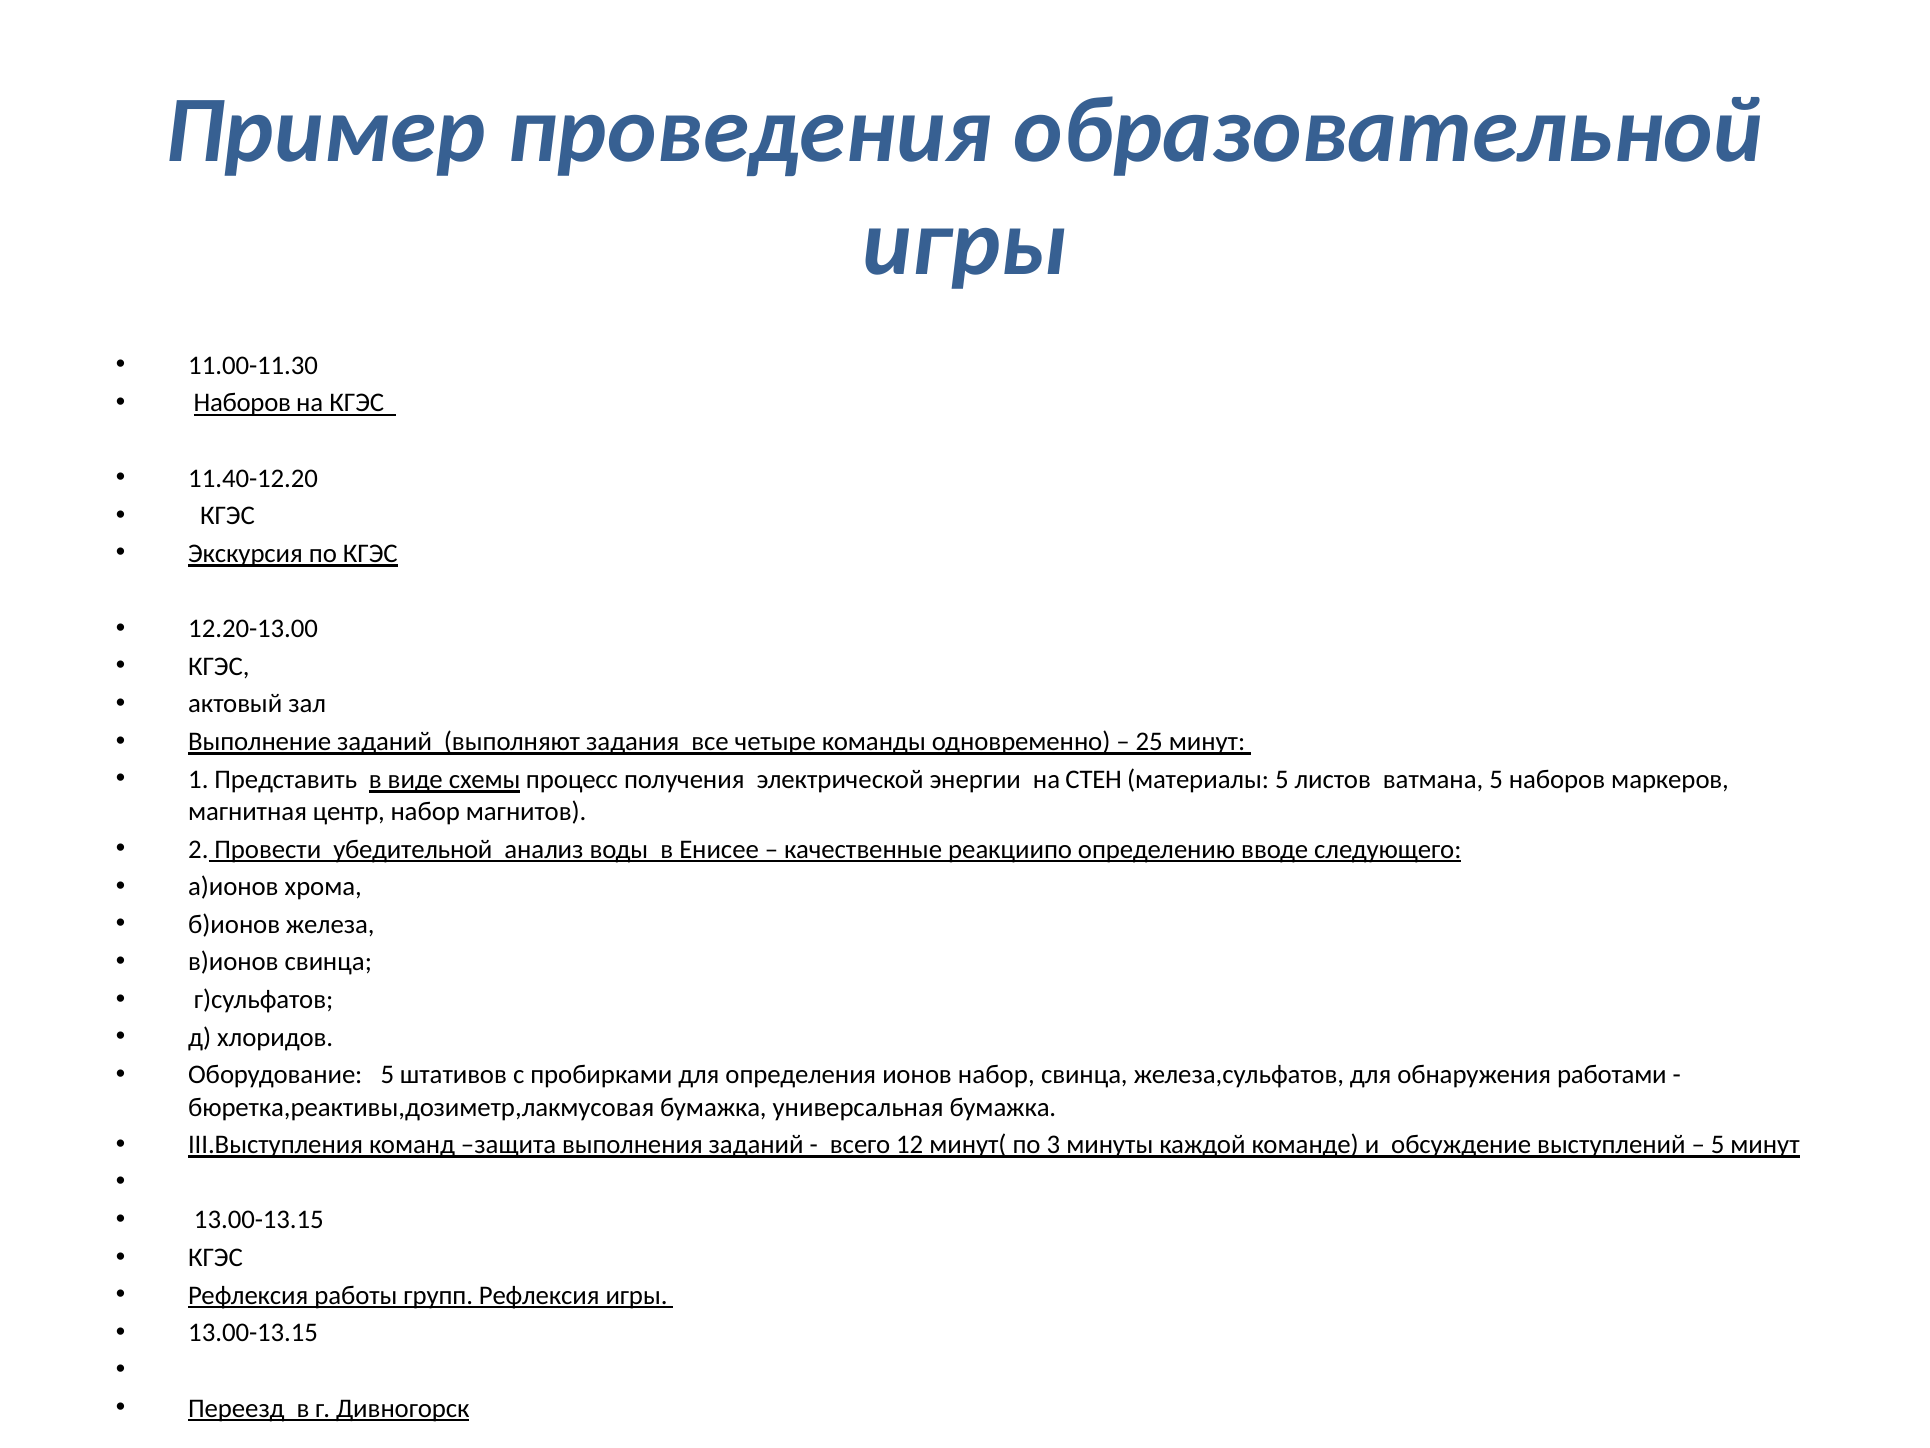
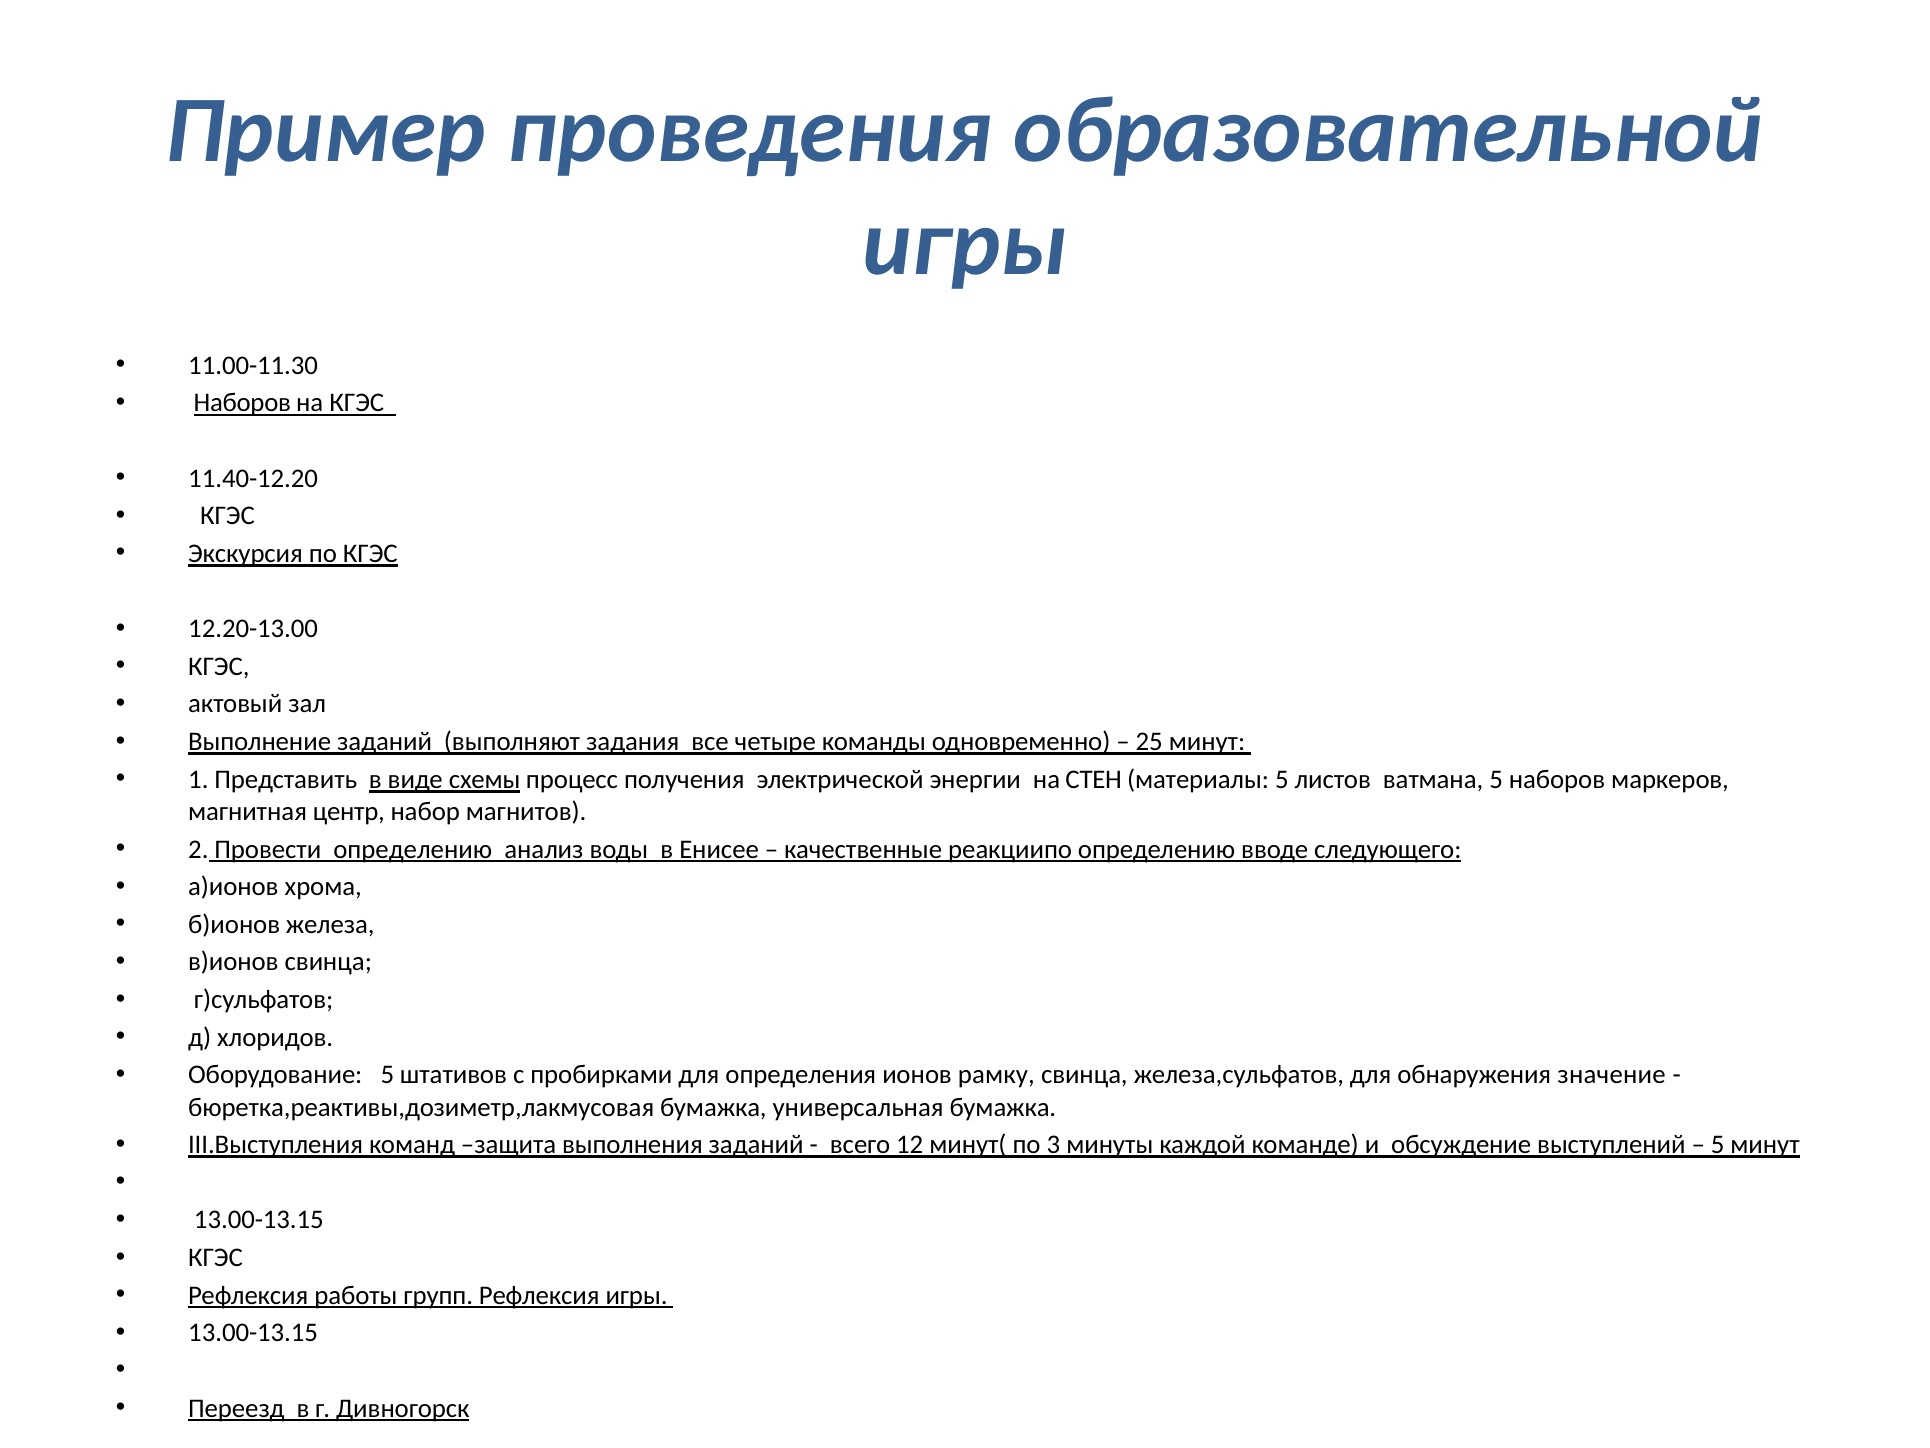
Провести убедительной: убедительной -> определению (413, 849)
ионов набор: набор -> рамку (996, 1075)
работами: работами -> значение (1612, 1075)
